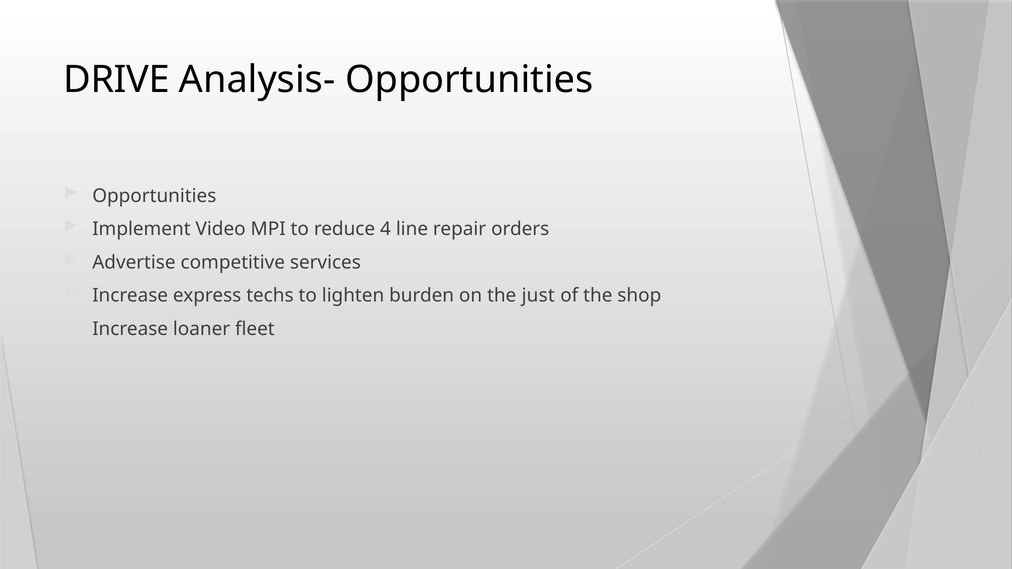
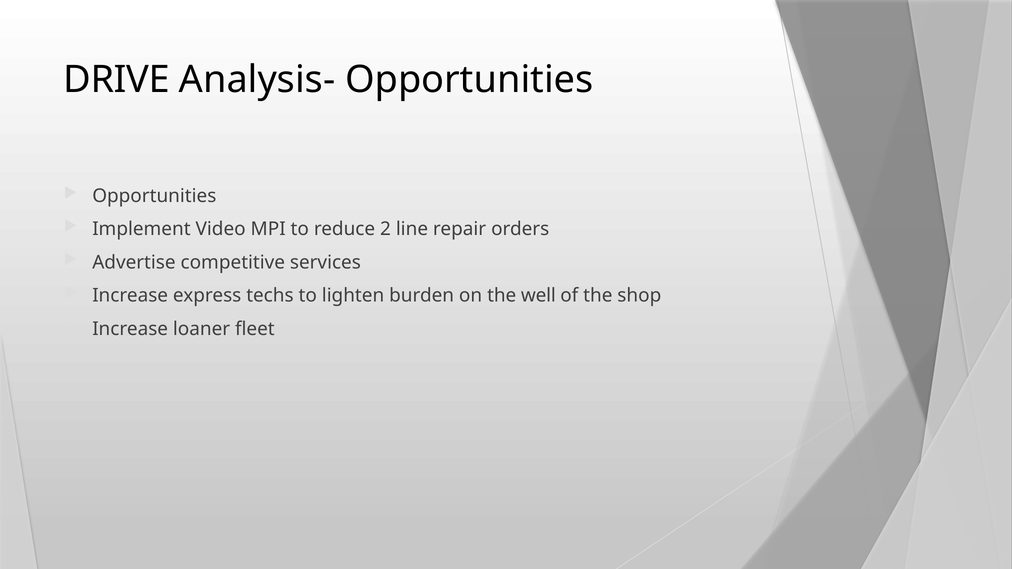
4: 4 -> 2 (386, 229)
just: just -> well (538, 296)
